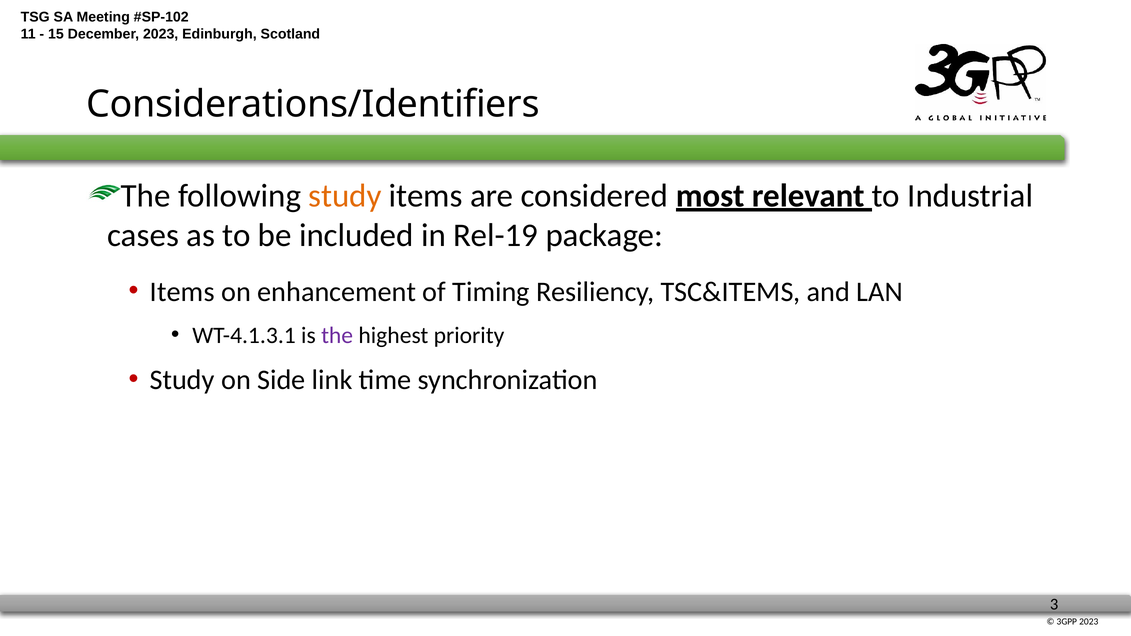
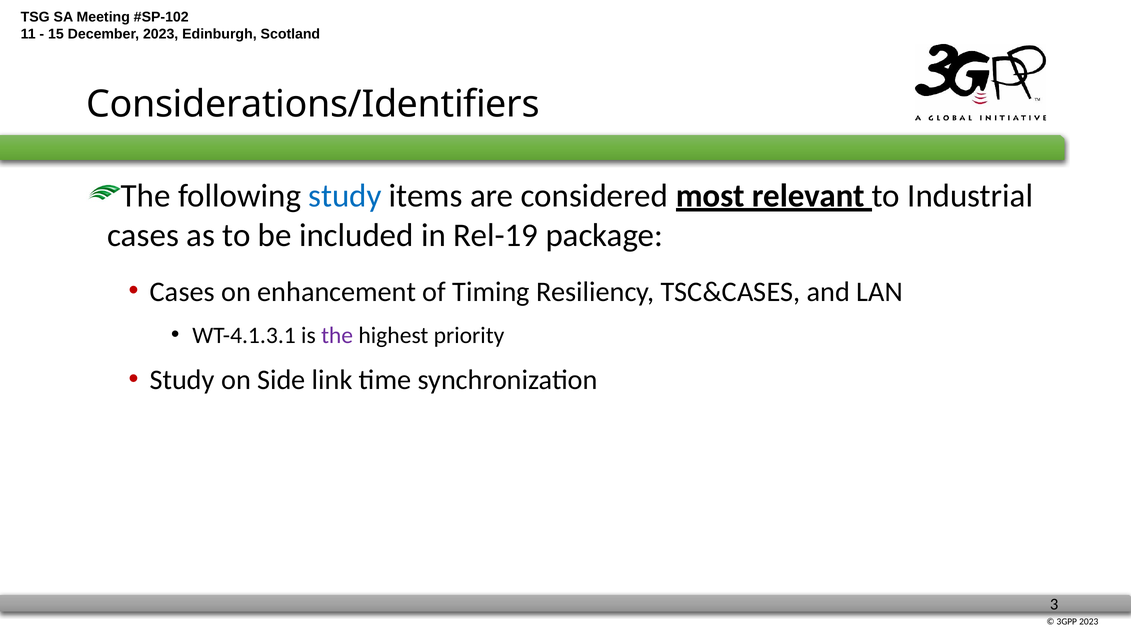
study colour: orange -> blue (345, 196)
Items: Items -> Cases (182, 292)
TSC&ITEMS: TSC&ITEMS -> TSC&CASES (731, 292)
